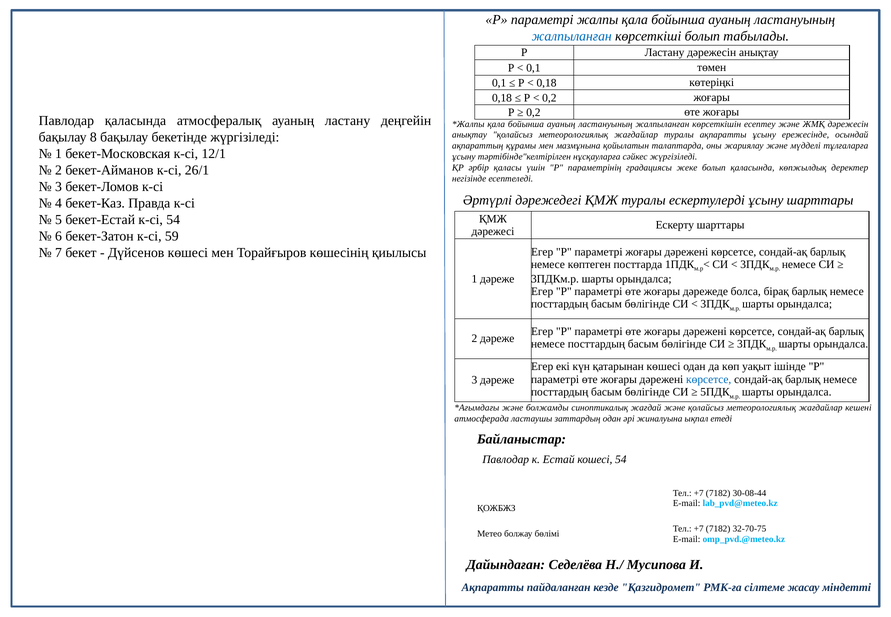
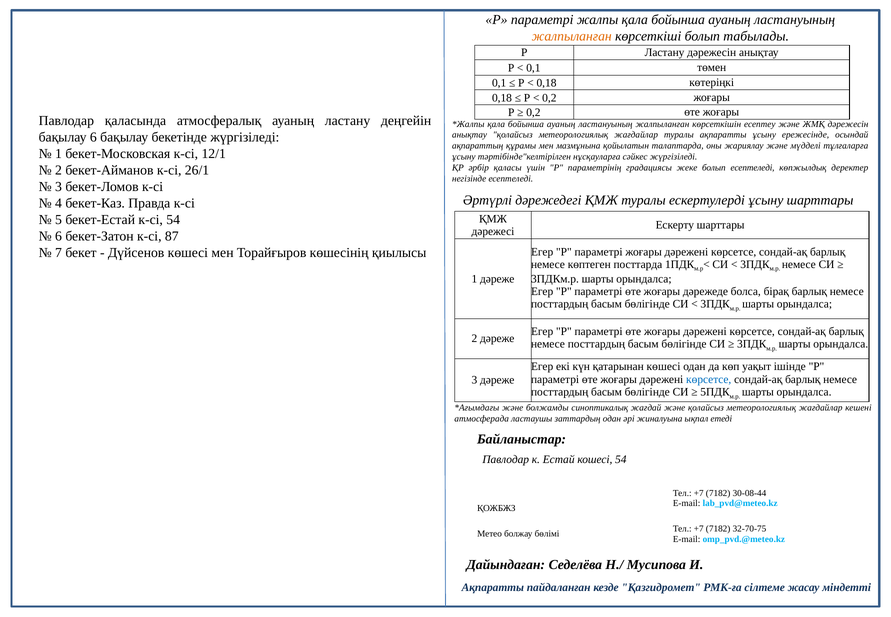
жалпыланған colour: blue -> orange (572, 36)
бақылау 8: 8 -> 6 (93, 137)
болып қаласында: қаласында -> есептеледі (753, 168)
59: 59 -> 87 (172, 236)
